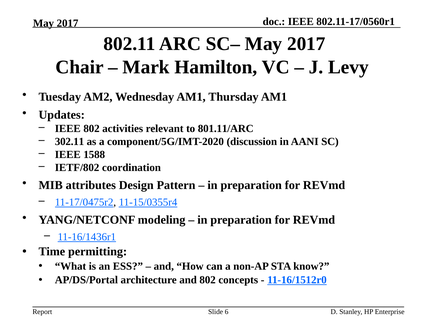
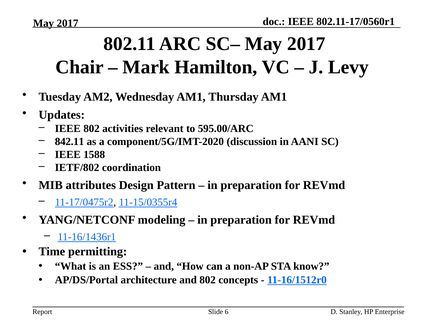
801.11/ARC: 801.11/ARC -> 595.00/ARC (226, 129)
302.11: 302.11 -> 842.11 (69, 142)
